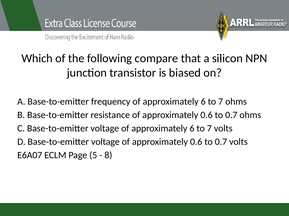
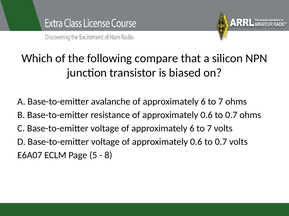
frequency: frequency -> avalanche (111, 102)
